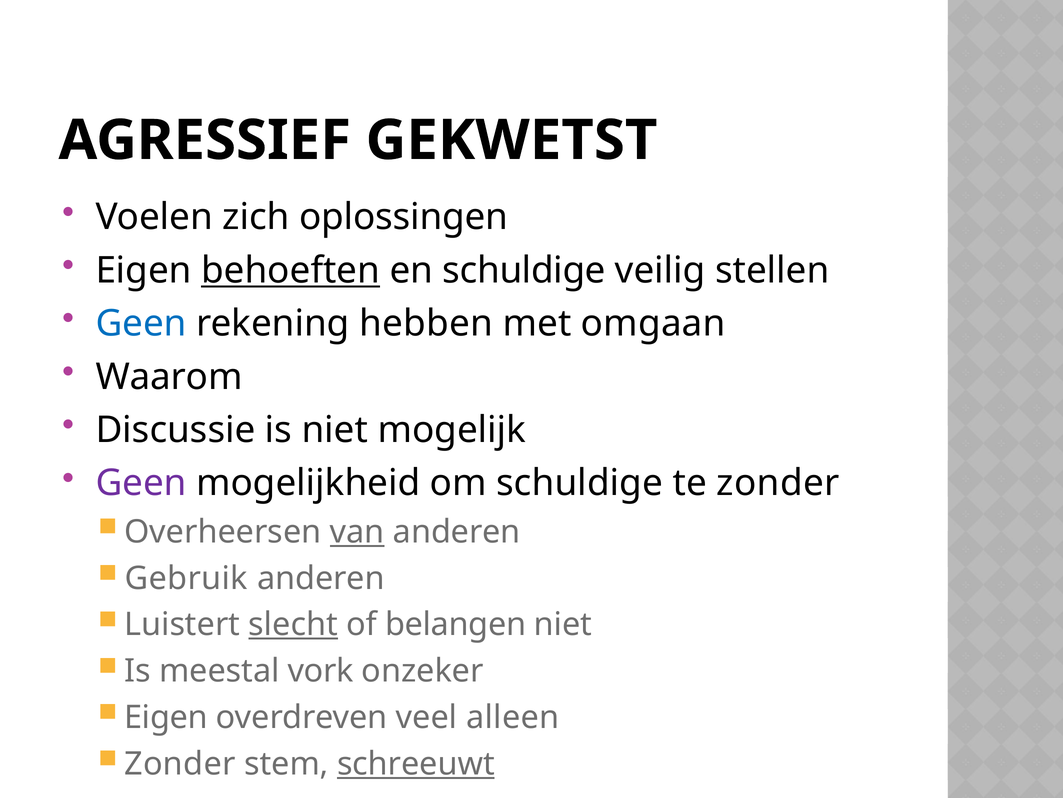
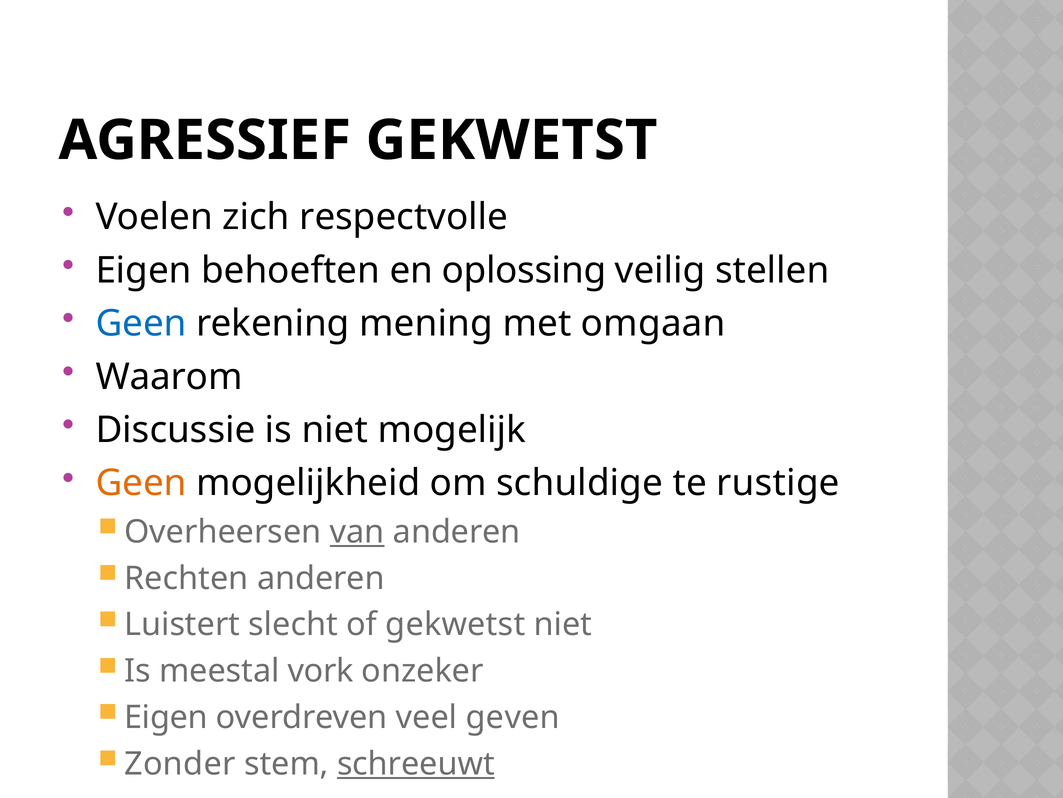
oplossingen: oplossingen -> respectvolle (404, 217)
behoeften underline: present -> none (291, 270)
en schuldige: schuldige -> oplossing (524, 270)
hebben: hebben -> mening (426, 323)
Geen colour: purple -> orange (141, 483)
te zonder: zonder -> rustige (778, 483)
Gebruik: Gebruik -> Rechten (186, 578)
slecht underline: present -> none (293, 624)
of belangen: belangen -> gekwetst (455, 624)
alleen: alleen -> geven (513, 717)
